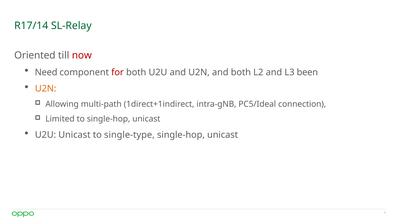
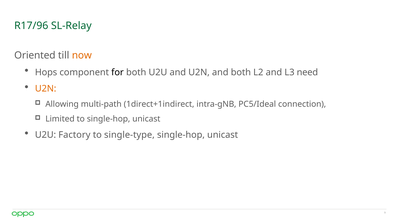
R17/14: R17/14 -> R17/96 (31, 26)
now colour: red -> orange (82, 56)
Need: Need -> Hops (46, 72)
for colour: red -> black (118, 72)
been: been -> need (307, 72)
U2U Unicast: Unicast -> Factory (74, 135)
